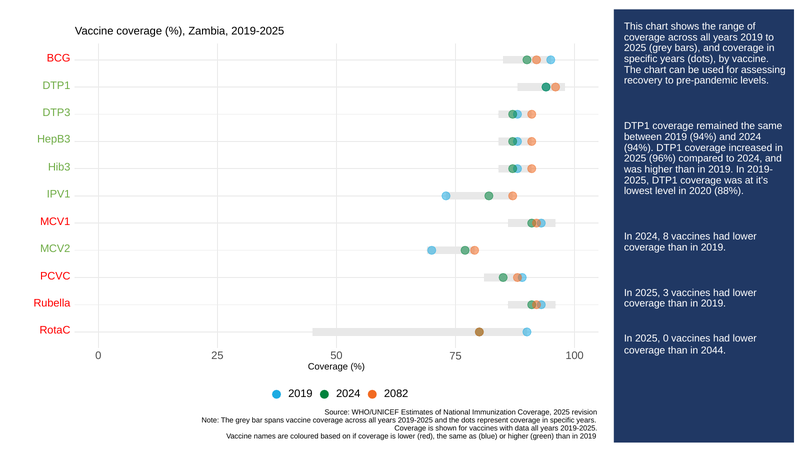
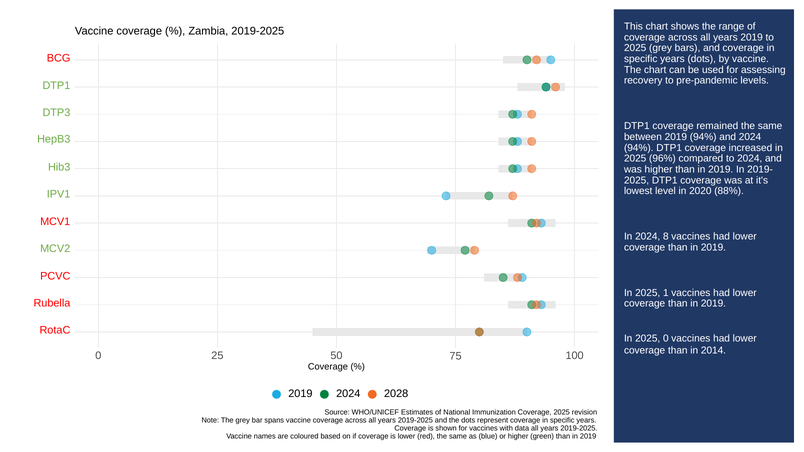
3: 3 -> 1 (666, 293)
2044: 2044 -> 2014 (713, 351)
2082: 2082 -> 2028 (396, 394)
